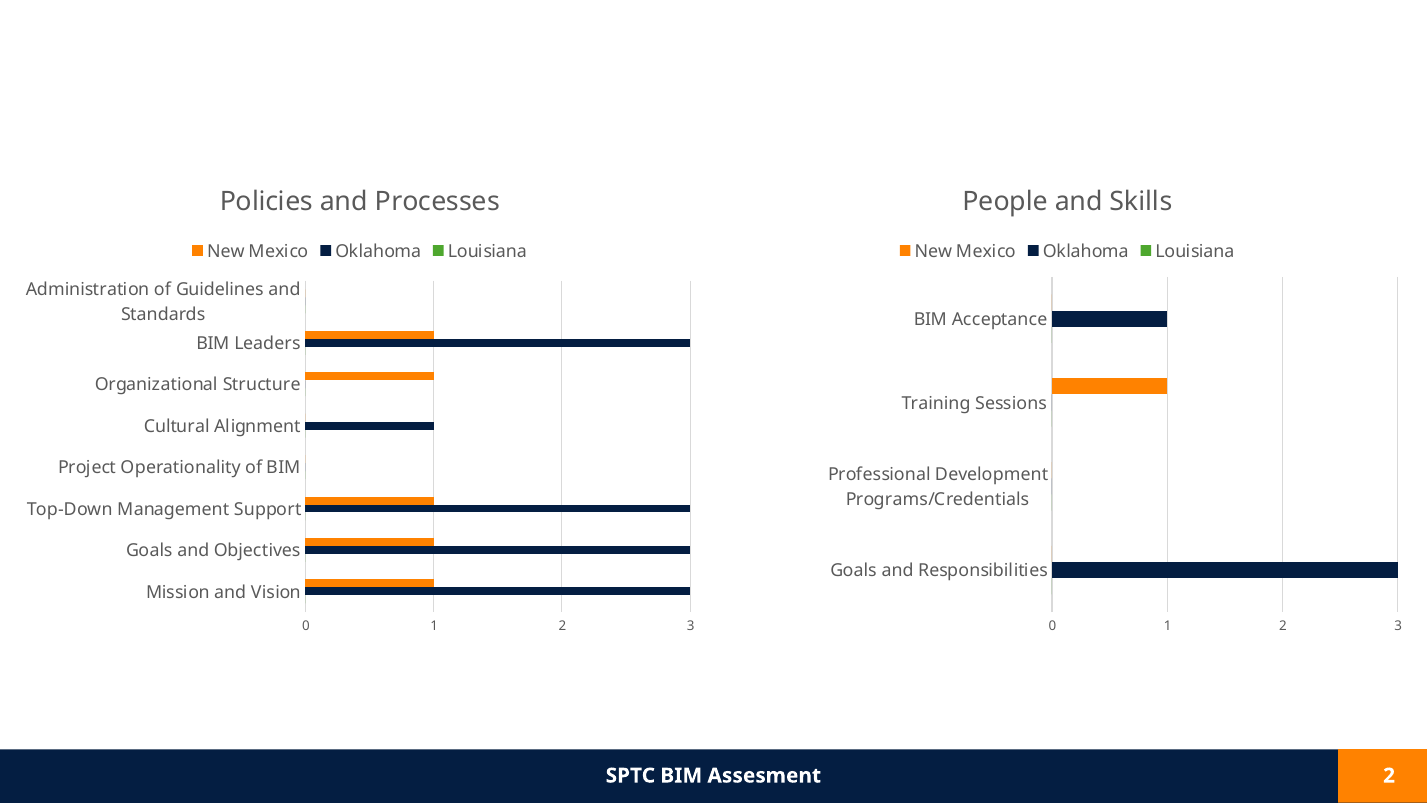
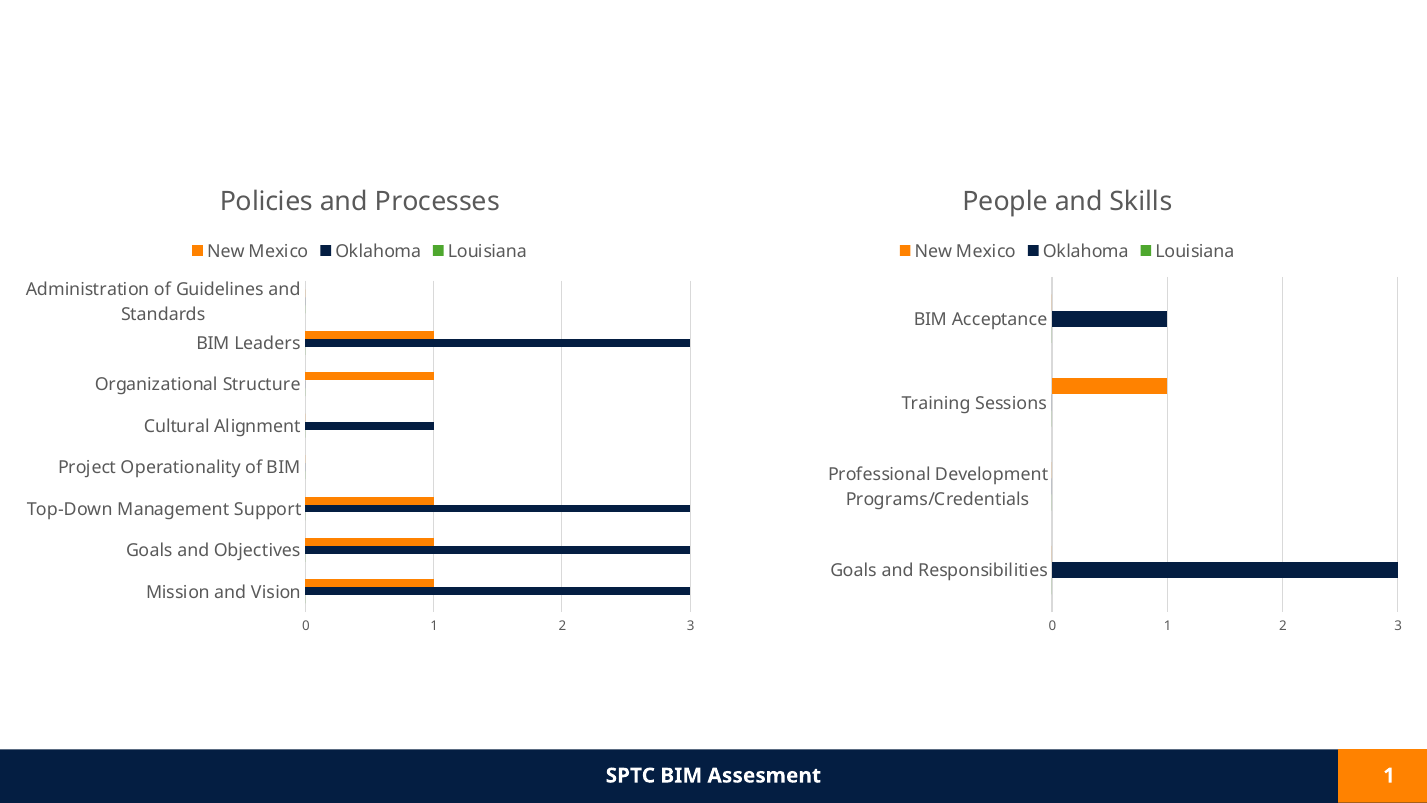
Assesment 2: 2 -> 1 (1389, 775)
